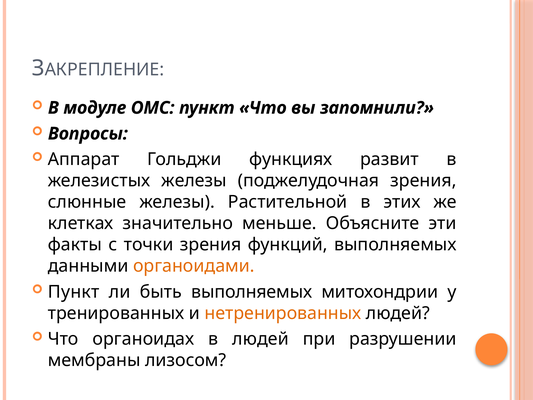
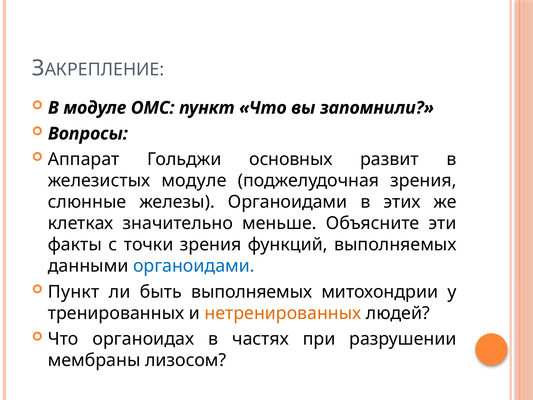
функциях: функциях -> основных (291, 159)
железистых железы: железы -> модуле (194, 181)
железы Растительной: Растительной -> Органоидами (288, 202)
органоидами colour: orange -> blue (194, 266)
в людей: людей -> частях (261, 339)
